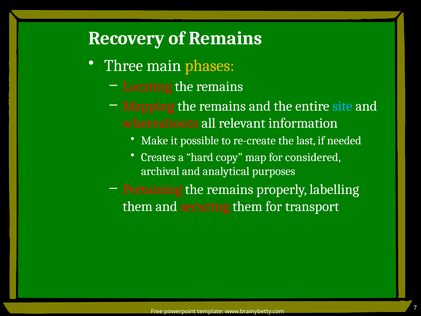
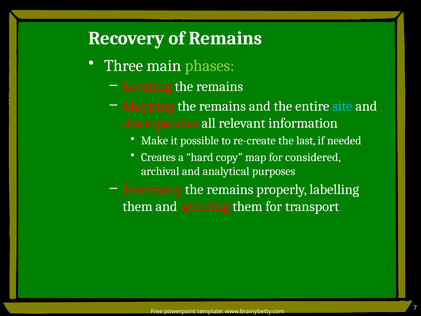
phases colour: yellow -> light green (210, 66)
whereabouts: whereabouts -> discrepancies (161, 123)
Pertaining: Pertaining -> Testimony (152, 190)
